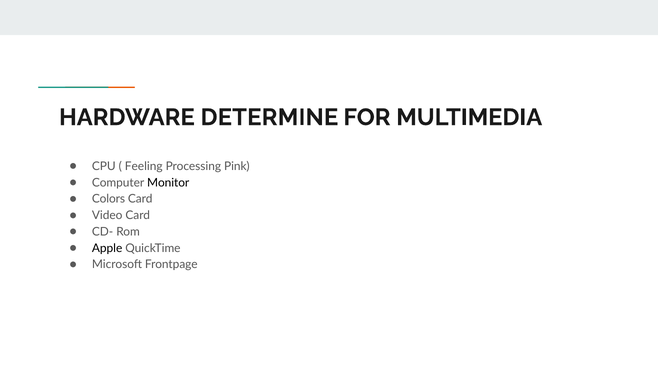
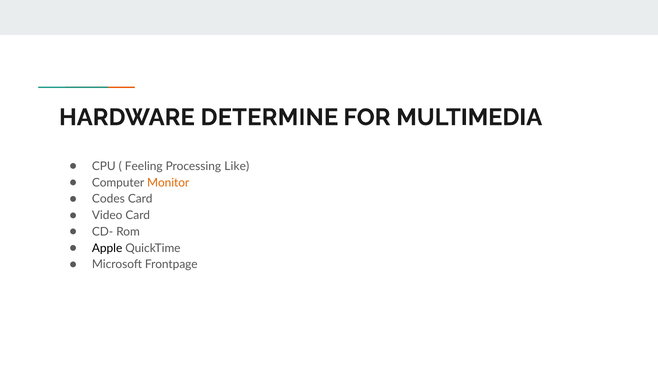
Pink: Pink -> Like (237, 166)
Monitor colour: black -> orange (168, 183)
Colors: Colors -> Codes (108, 199)
